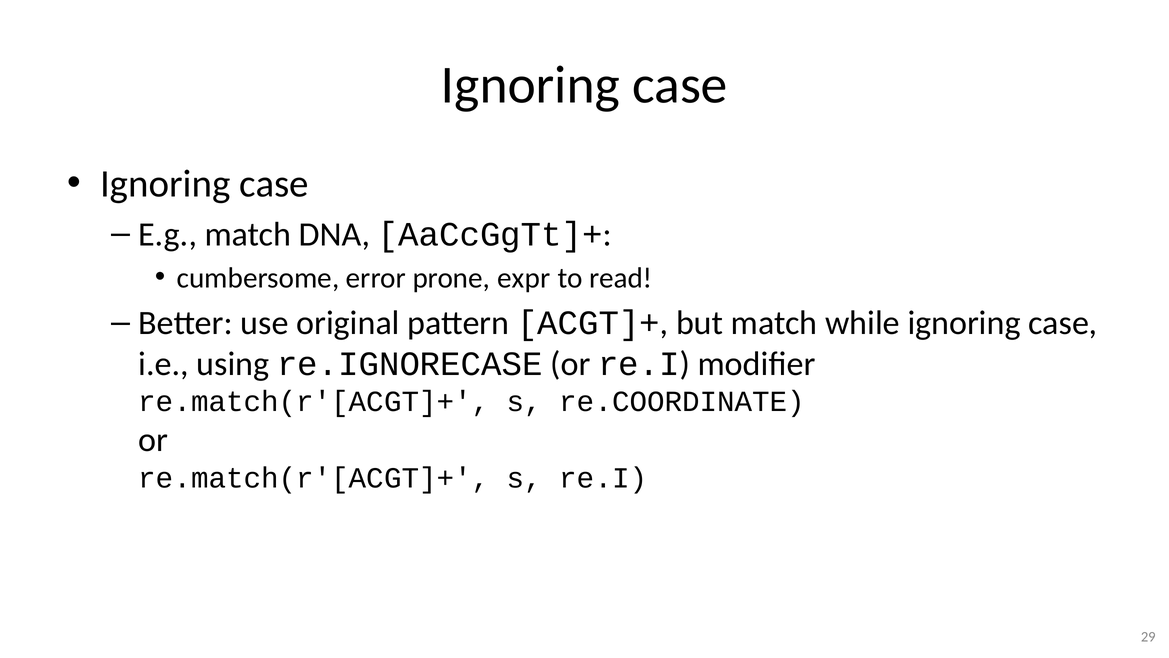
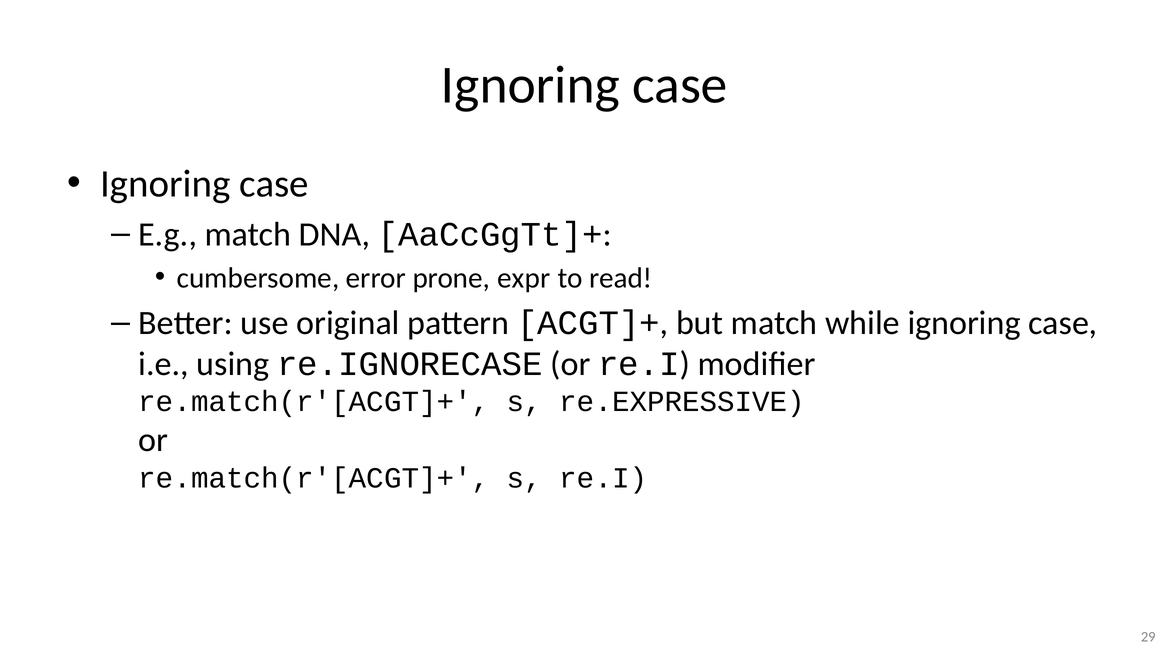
re.COORDINATE: re.COORDINATE -> re.EXPRESSIVE (682, 402)
